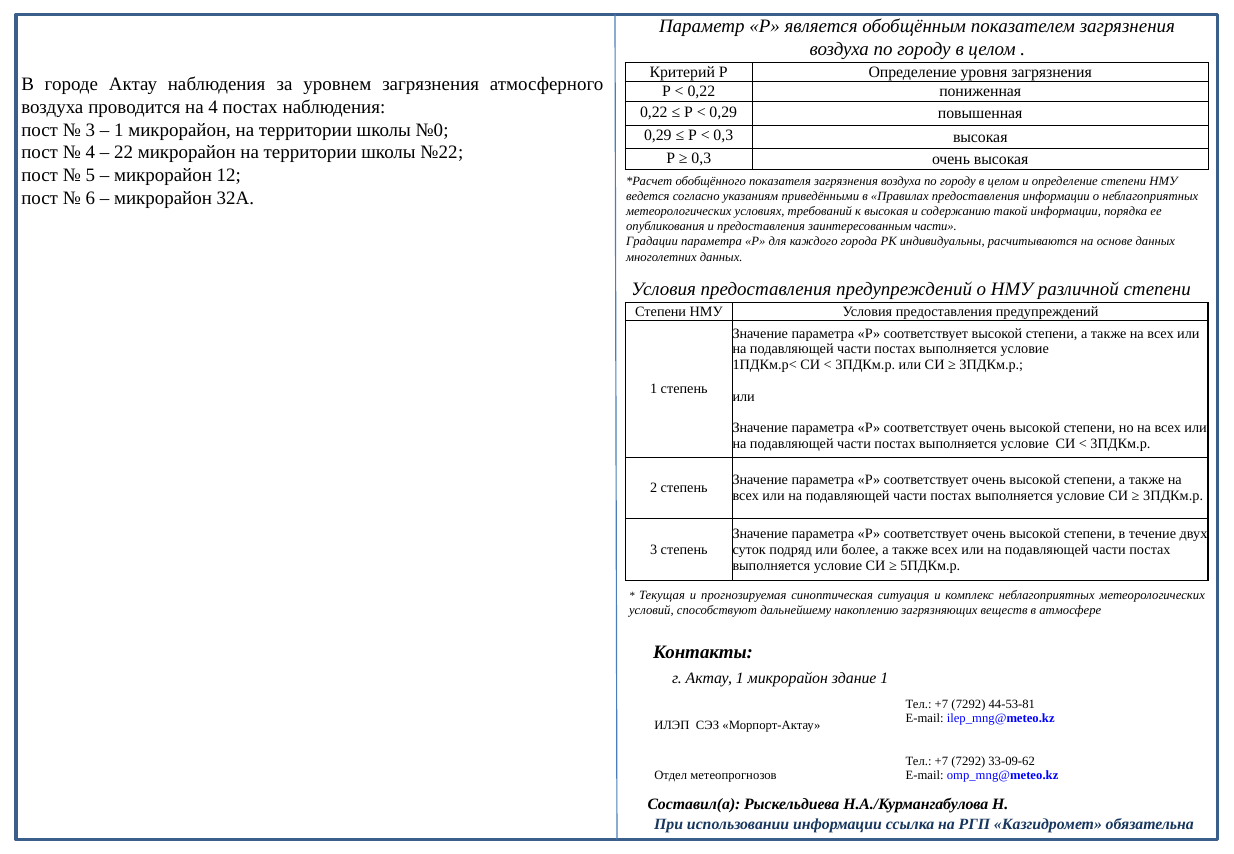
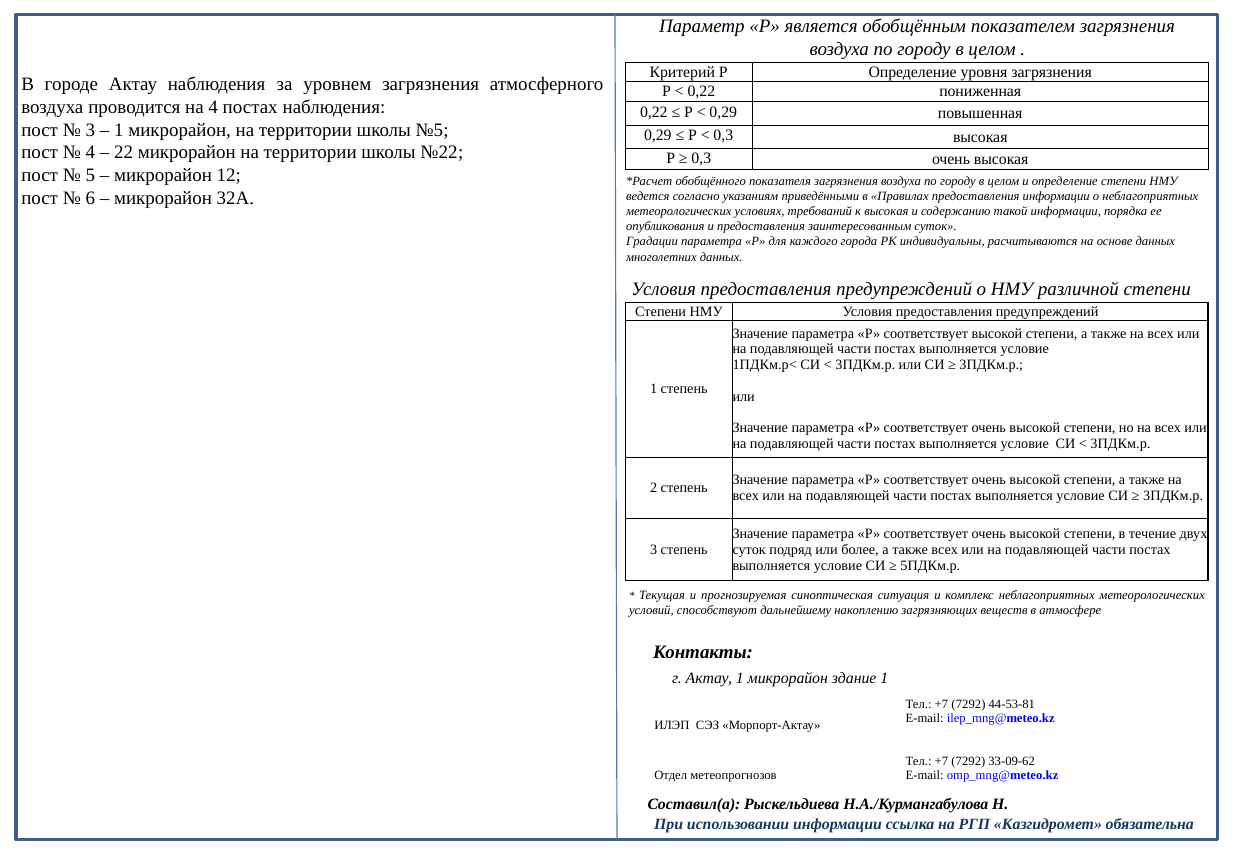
№0: №0 -> №5 (432, 130)
заинтересованным части: части -> суток (936, 227)
